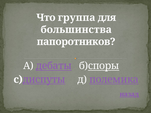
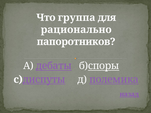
большинства: большинства -> рационально (76, 30)
